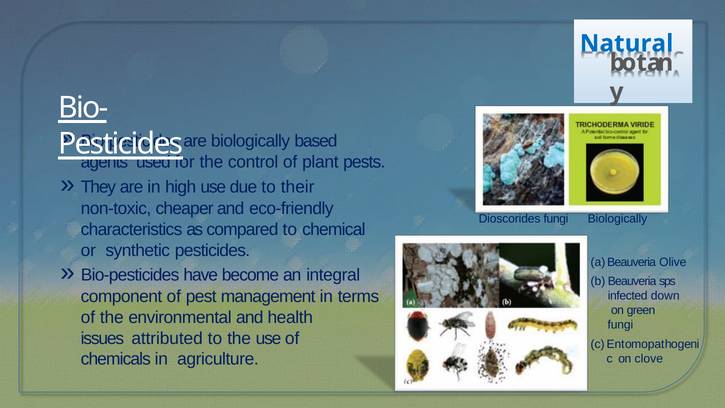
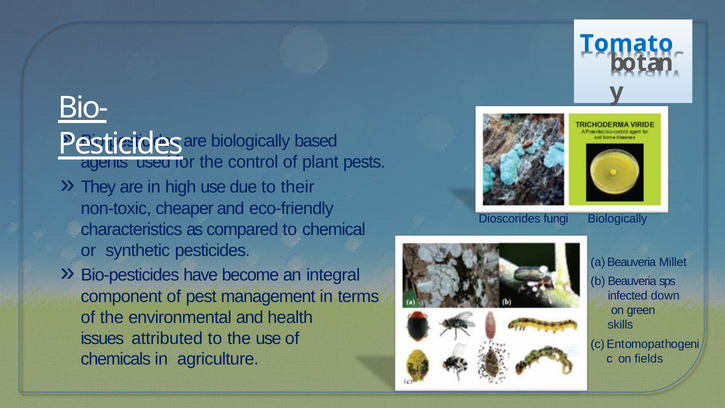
Natural: Natural -> Tomato (627, 44)
Olive: Olive -> Millet (673, 262)
fungi: fungi -> skills (620, 325)
clove: clove -> fields (649, 358)
